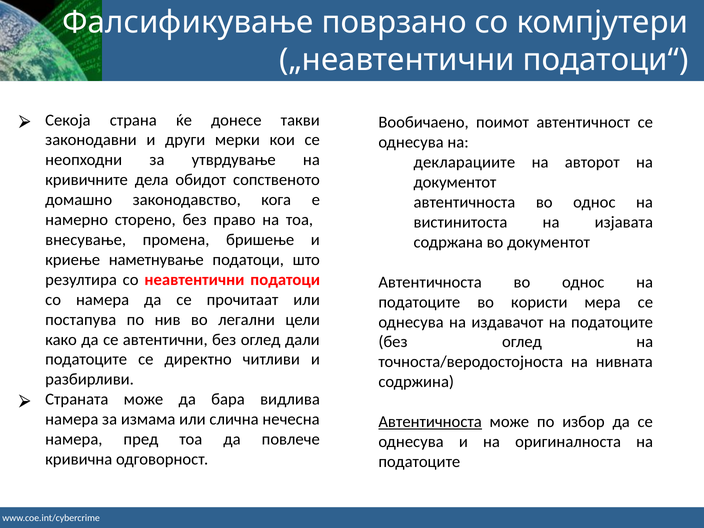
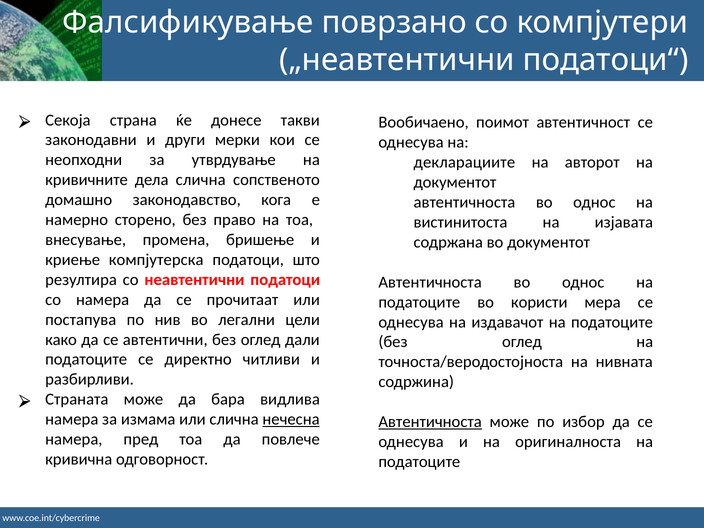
дела обидот: обидот -> слична (201, 180)
наметнување: наметнување -> компјутерска (156, 260)
нечесна underline: none -> present (291, 419)
